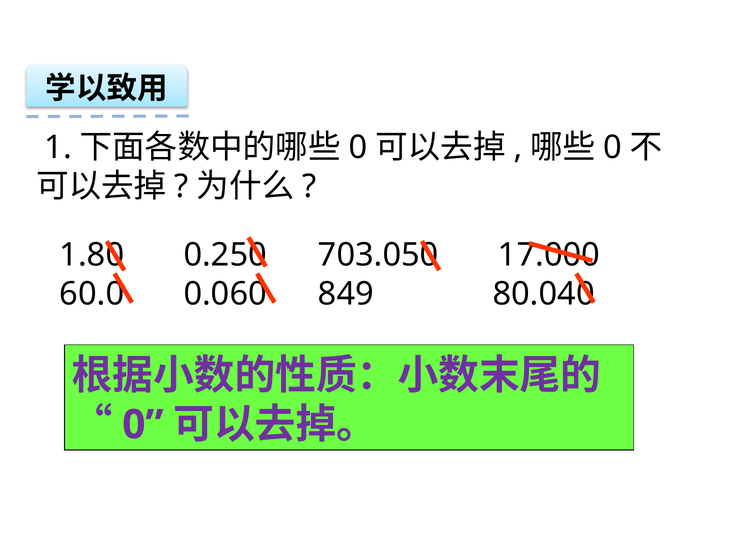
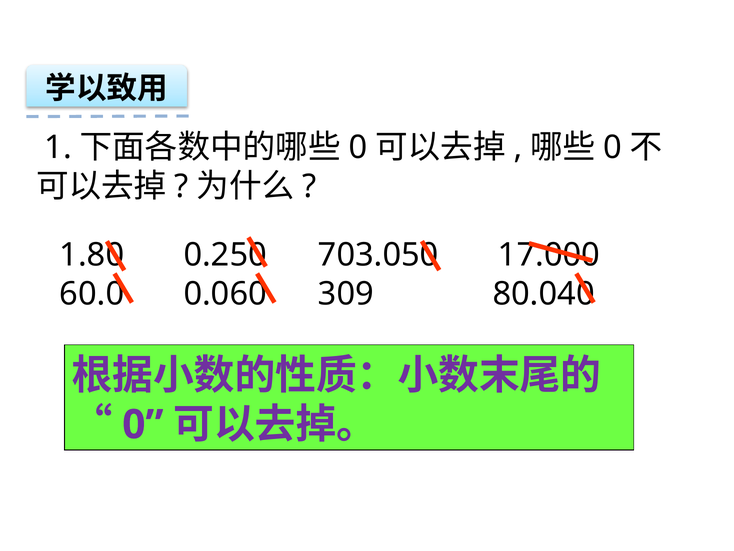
849: 849 -> 309 (346, 294)
